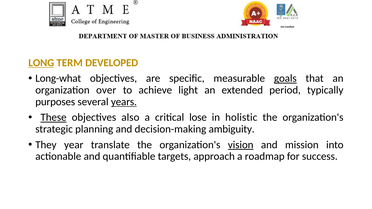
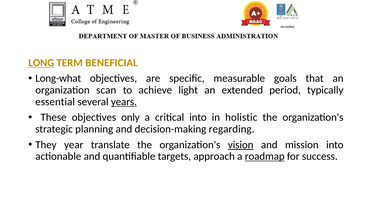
DEVELOPED: DEVELOPED -> BENEFICIAL (112, 63)
goals underline: present -> none (285, 78)
over: over -> scan (106, 90)
purposes: purposes -> essential (55, 102)
These underline: present -> none (54, 118)
also: also -> only (130, 118)
critical lose: lose -> into (198, 118)
ambiguity: ambiguity -> regarding (232, 129)
roadmap underline: none -> present (265, 157)
